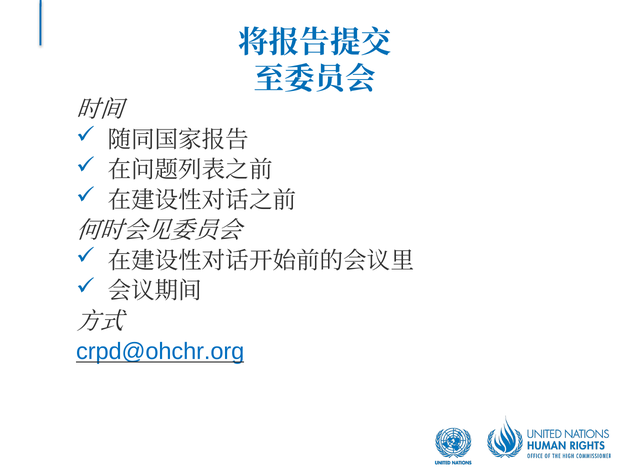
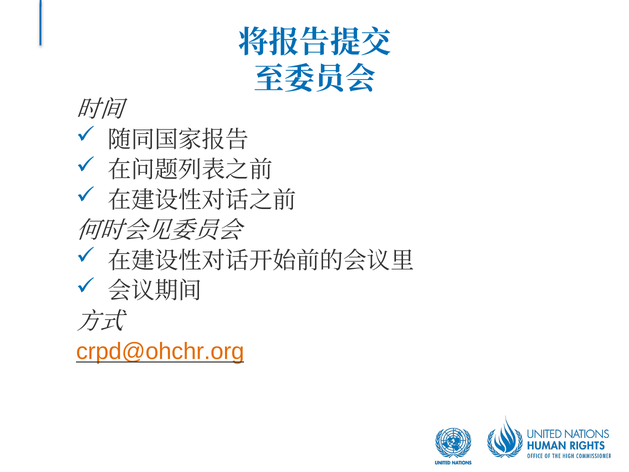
crpd@ohchr.org colour: blue -> orange (160, 352)
